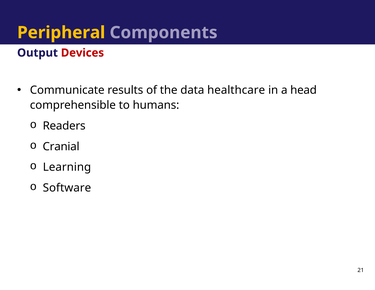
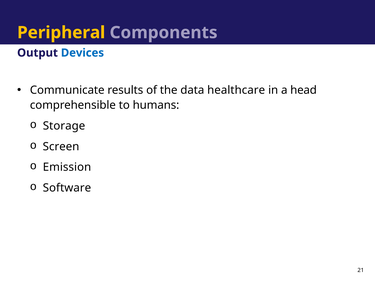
Devices colour: red -> blue (82, 53)
Readers: Readers -> Storage (64, 126)
Cranial: Cranial -> Screen (61, 146)
Learning: Learning -> Emission (67, 167)
